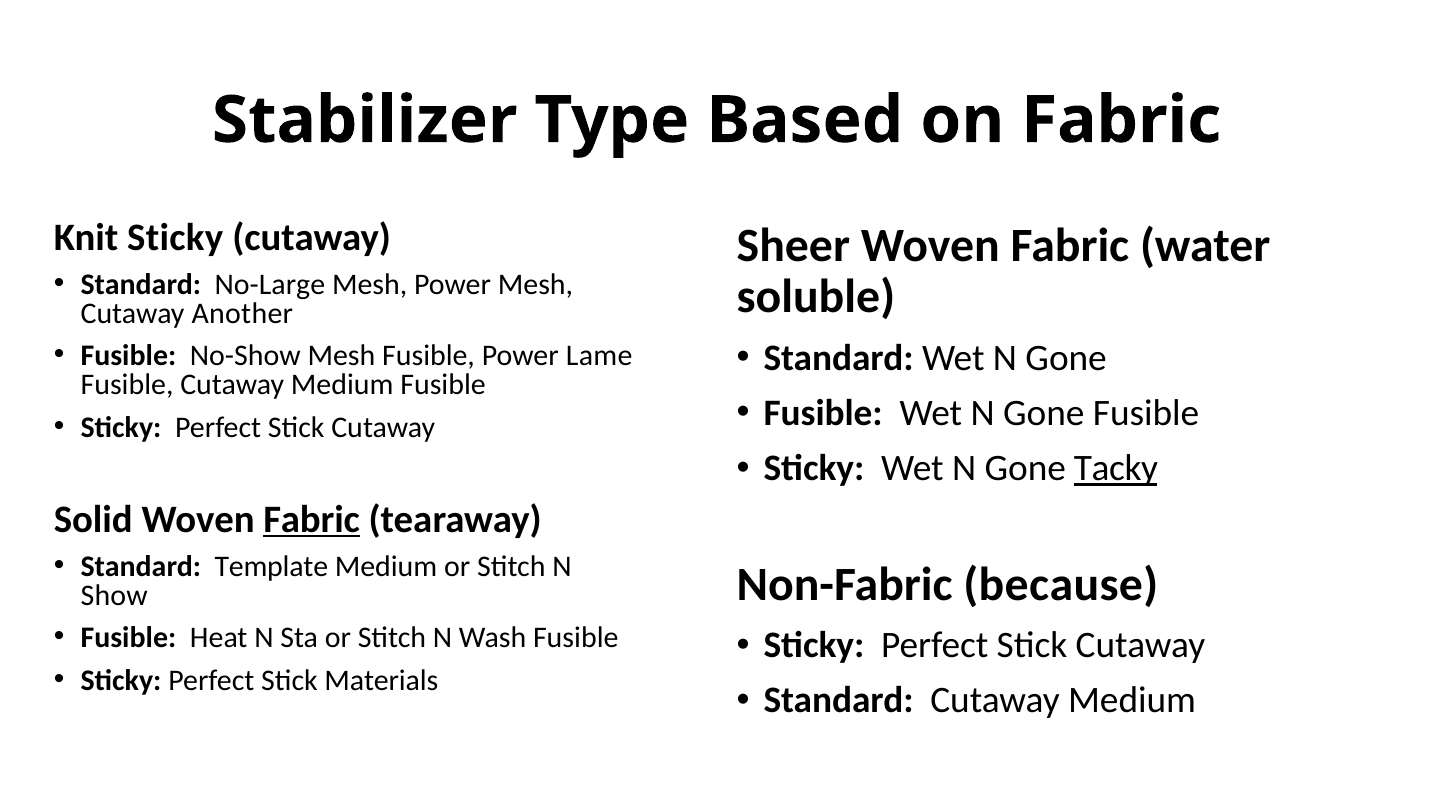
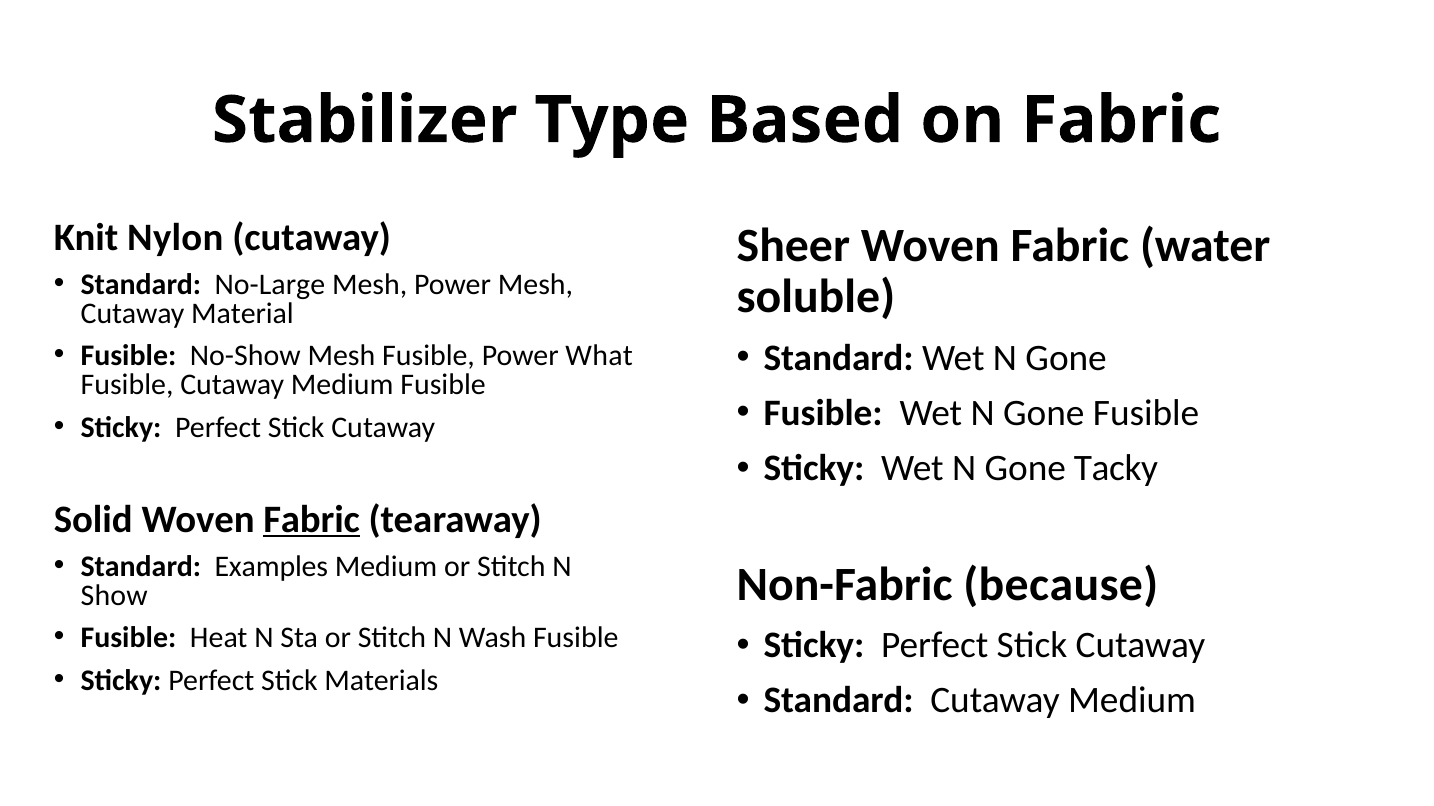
Knit Sticky: Sticky -> Nylon (175, 237)
Another: Another -> Material (243, 314)
Lame: Lame -> What (599, 356)
Tacky underline: present -> none (1116, 469)
Template: Template -> Examples (271, 567)
